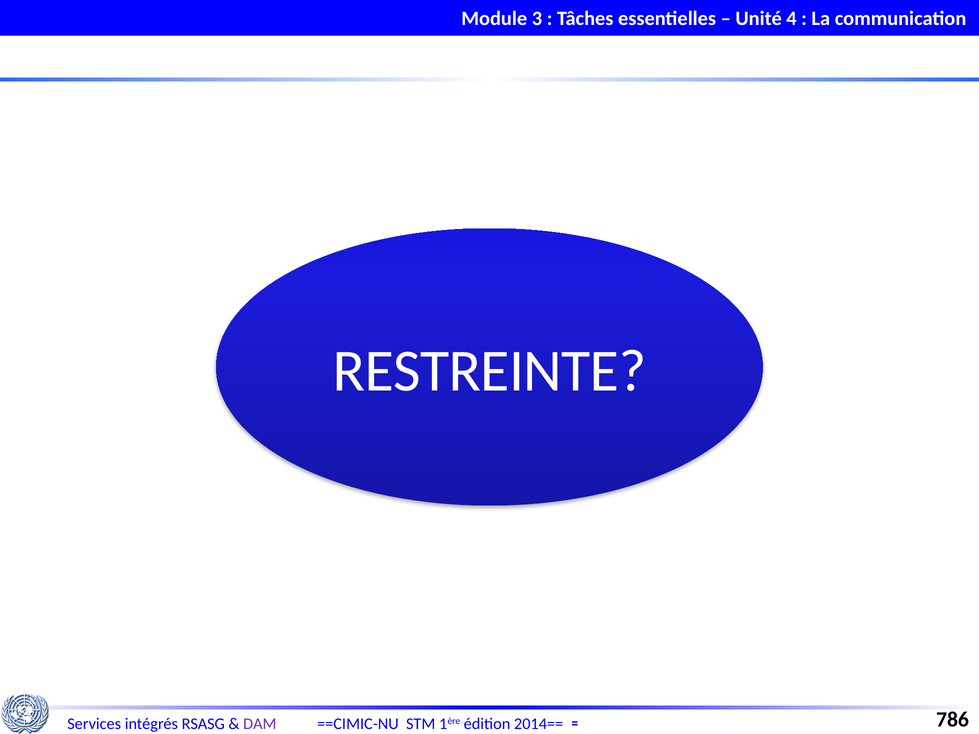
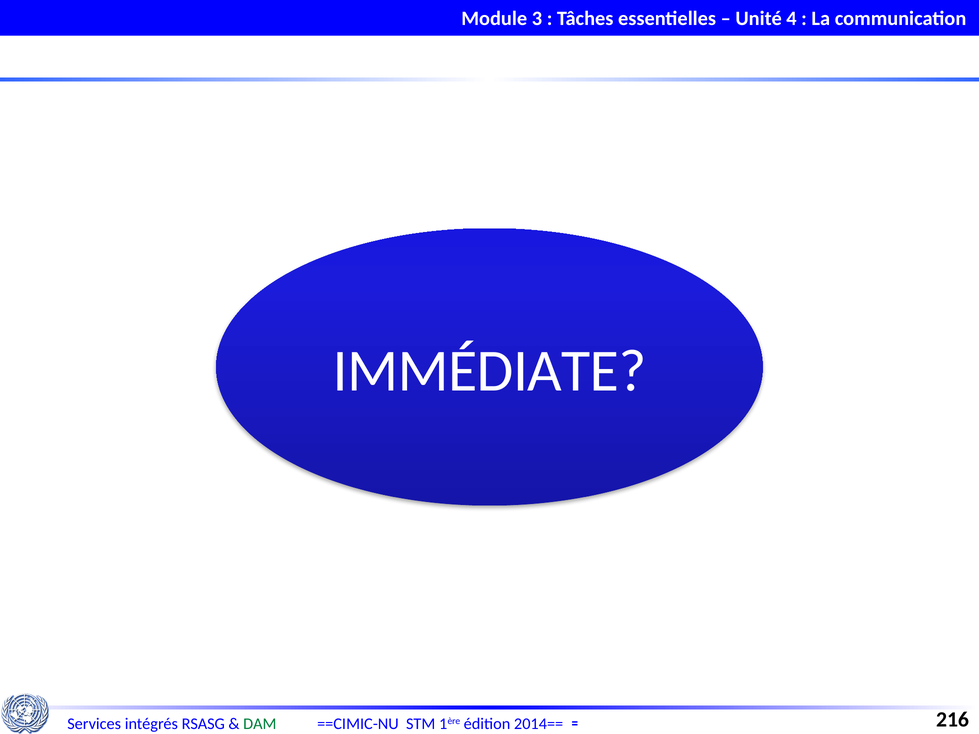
RESTREINTE: RESTREINTE -> IMMÉDIATE (490, 371)
DAM colour: purple -> green (260, 724)
786: 786 -> 216 (953, 720)
